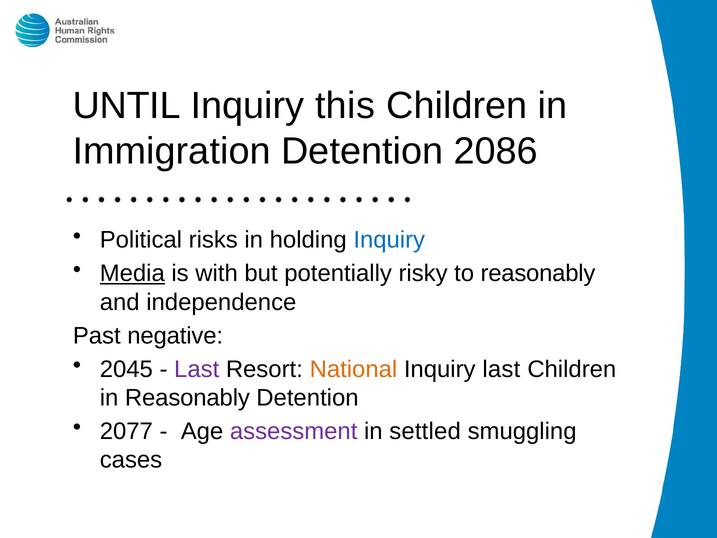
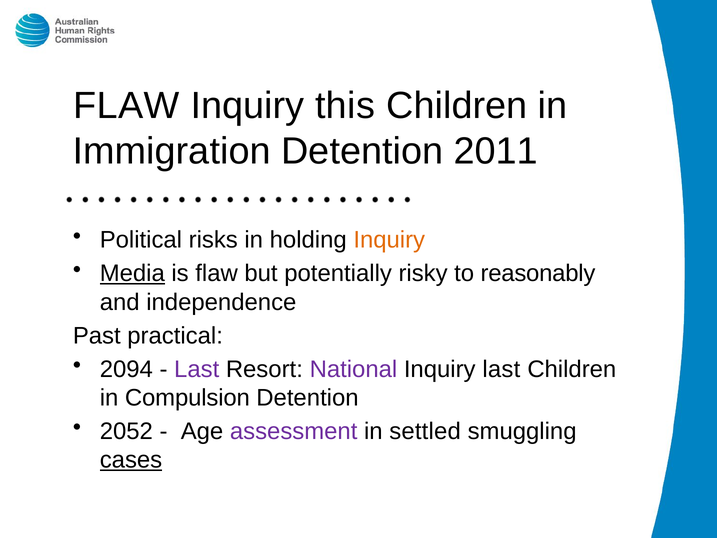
UNTIL: UNTIL -> FLAW (126, 106)
2086: 2086 -> 2011 (496, 151)
Inquiry colour: blue -> orange (389, 240)
is with: with -> flaw (217, 273)
negative: negative -> practical (175, 336)
2045: 2045 -> 2094 (126, 369)
National colour: orange -> purple (353, 369)
in Reasonably: Reasonably -> Compulsion (187, 398)
2077: 2077 -> 2052 (126, 431)
cases underline: none -> present (131, 460)
